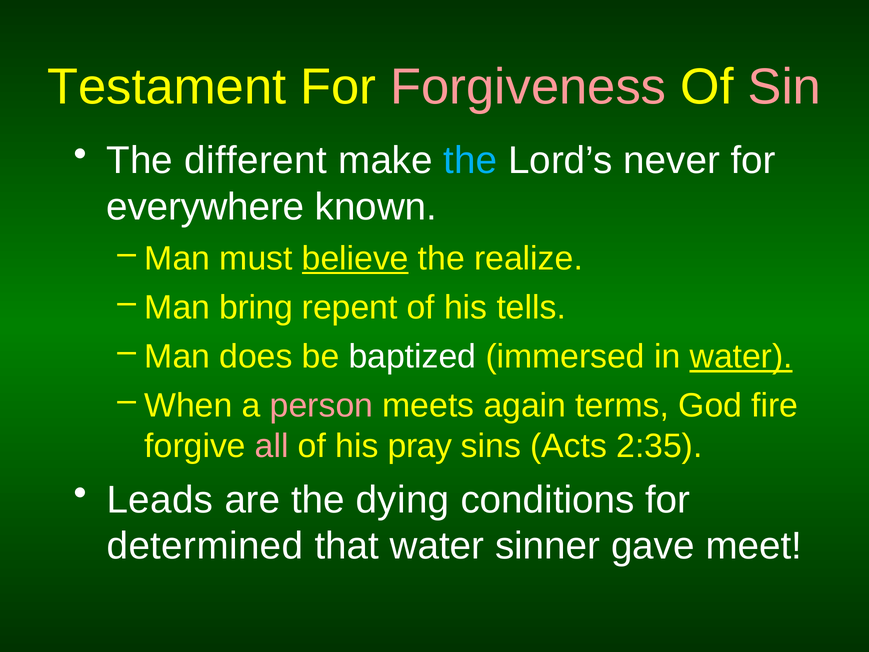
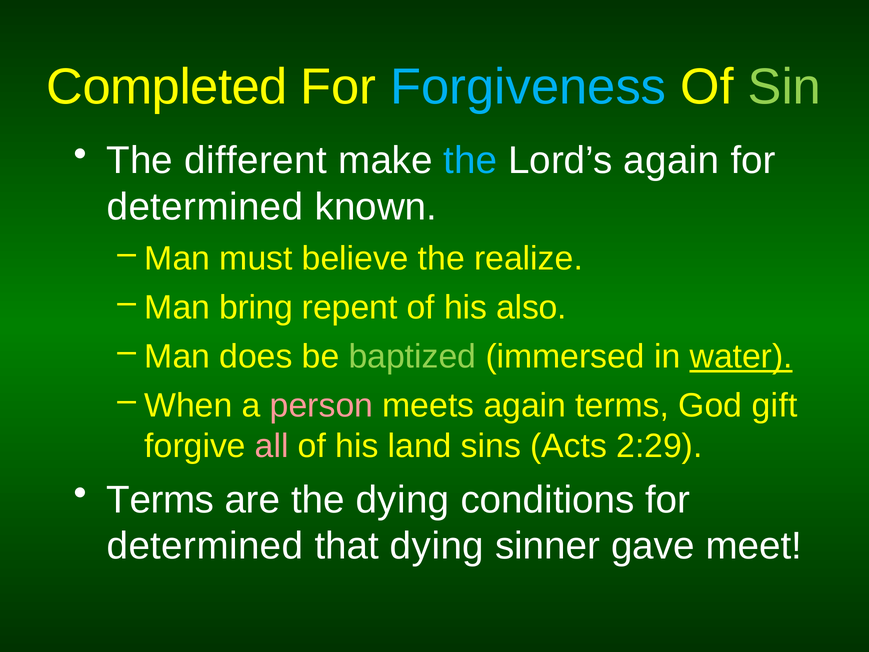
Testament: Testament -> Completed (167, 87)
Forgiveness colour: pink -> light blue (528, 87)
Sin colour: pink -> light green (784, 87)
Lord’s never: never -> again (671, 161)
everywhere: everywhere -> determined (205, 207)
believe underline: present -> none (355, 259)
tells: tells -> also (531, 308)
baptized colour: white -> light green (412, 357)
fire: fire -> gift (775, 406)
pray: pray -> land (420, 446)
2:35: 2:35 -> 2:29 (659, 446)
Leads: Leads -> Terms (160, 500)
that water: water -> dying (437, 546)
